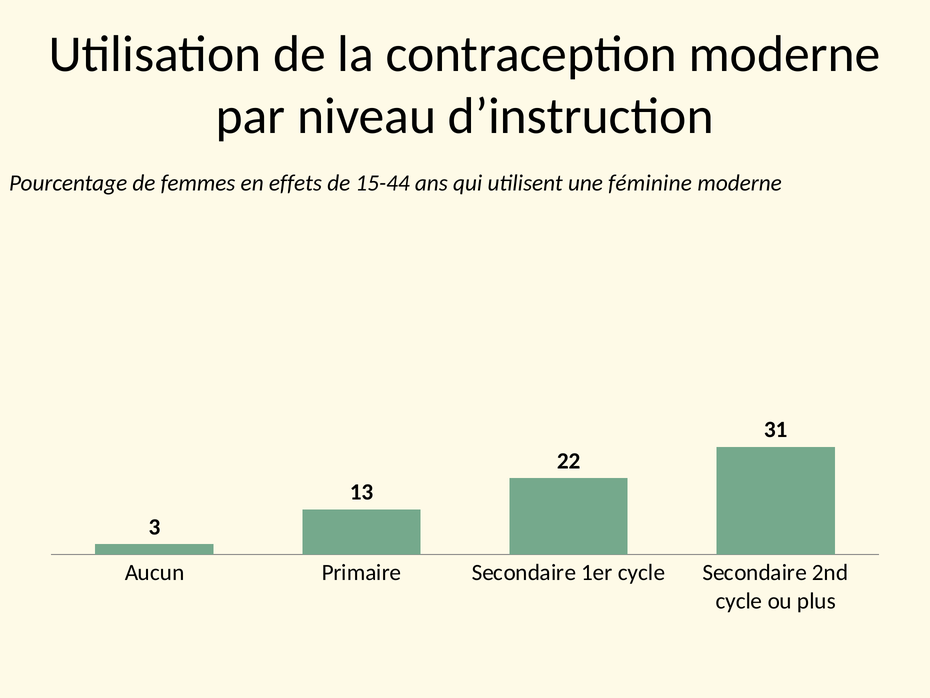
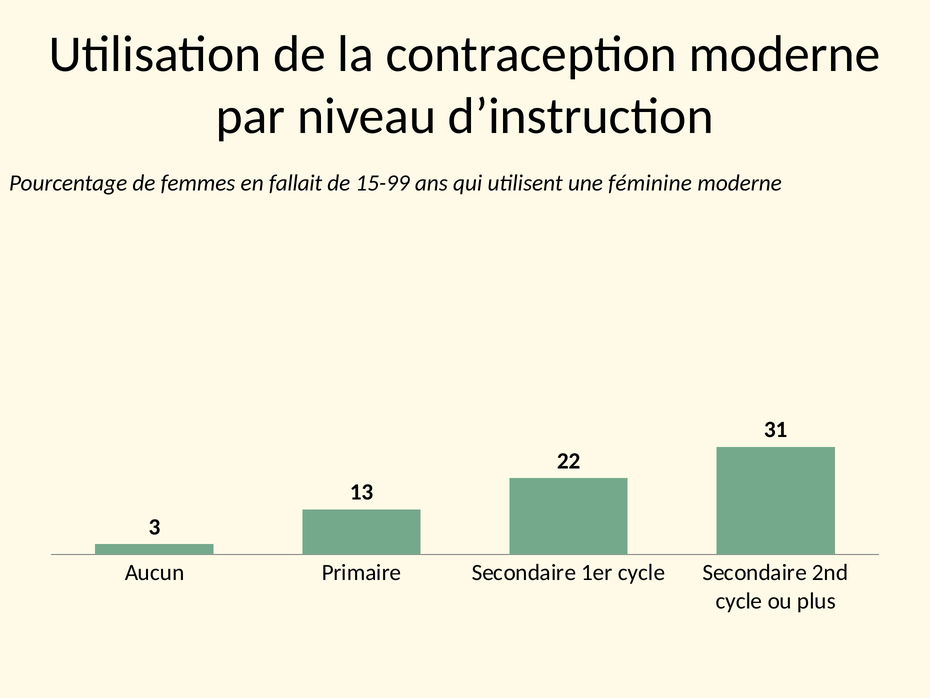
effets: effets -> fallait (296, 183)
15-44: 15-44 -> 15-99 (383, 183)
